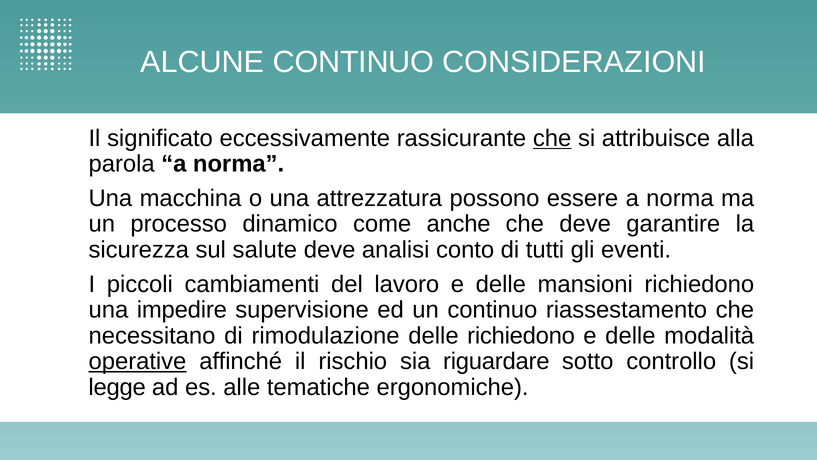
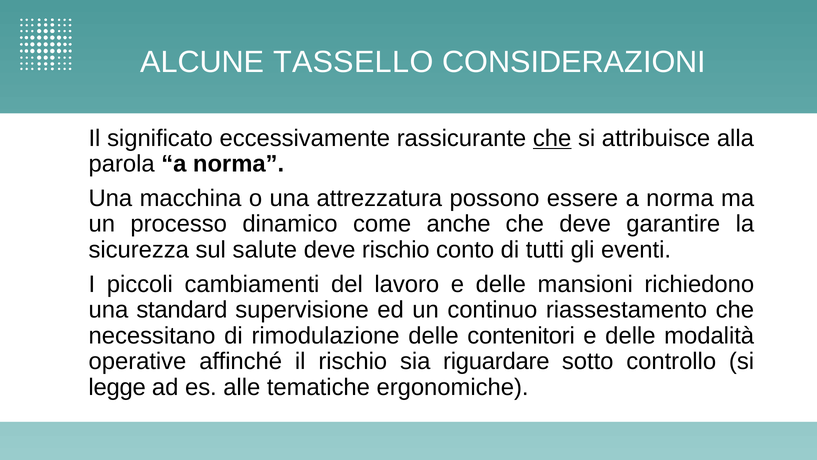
ALCUNE CONTINUO: CONTINUO -> TASSELLO (353, 62)
deve analisi: analisi -> rischio (396, 250)
impedire: impedire -> standard (182, 310)
delle richiedono: richiedono -> contenitori (521, 335)
operative underline: present -> none (137, 361)
